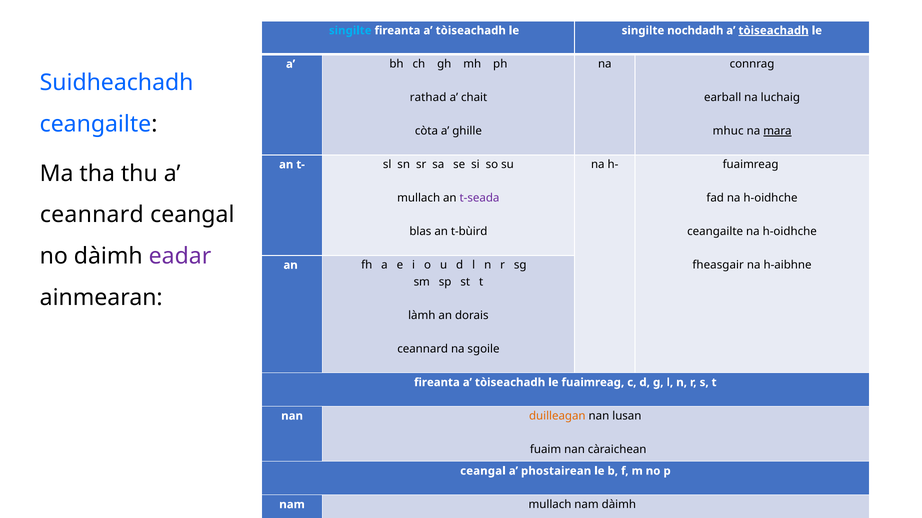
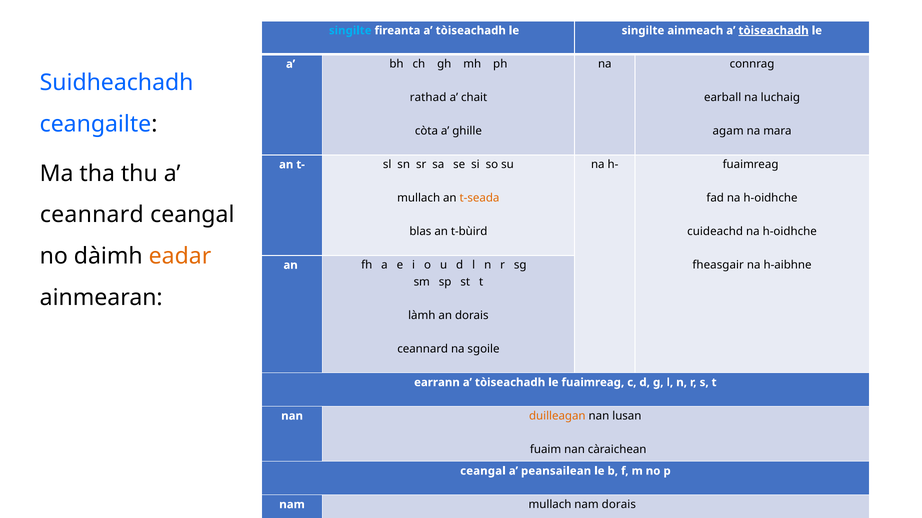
nochdadh: nochdadh -> ainmeach (695, 31)
mhuc: mhuc -> agam (728, 131)
mara underline: present -> none (777, 131)
t-seada colour: purple -> orange (479, 198)
ceangailte: ceangailte -> cuideachd (715, 232)
eadar colour: purple -> orange (180, 257)
fireanta: fireanta -> earrann (437, 383)
phostairean: phostairean -> peansailean (556, 471)
nam dàimh: dàimh -> dorais (619, 505)
